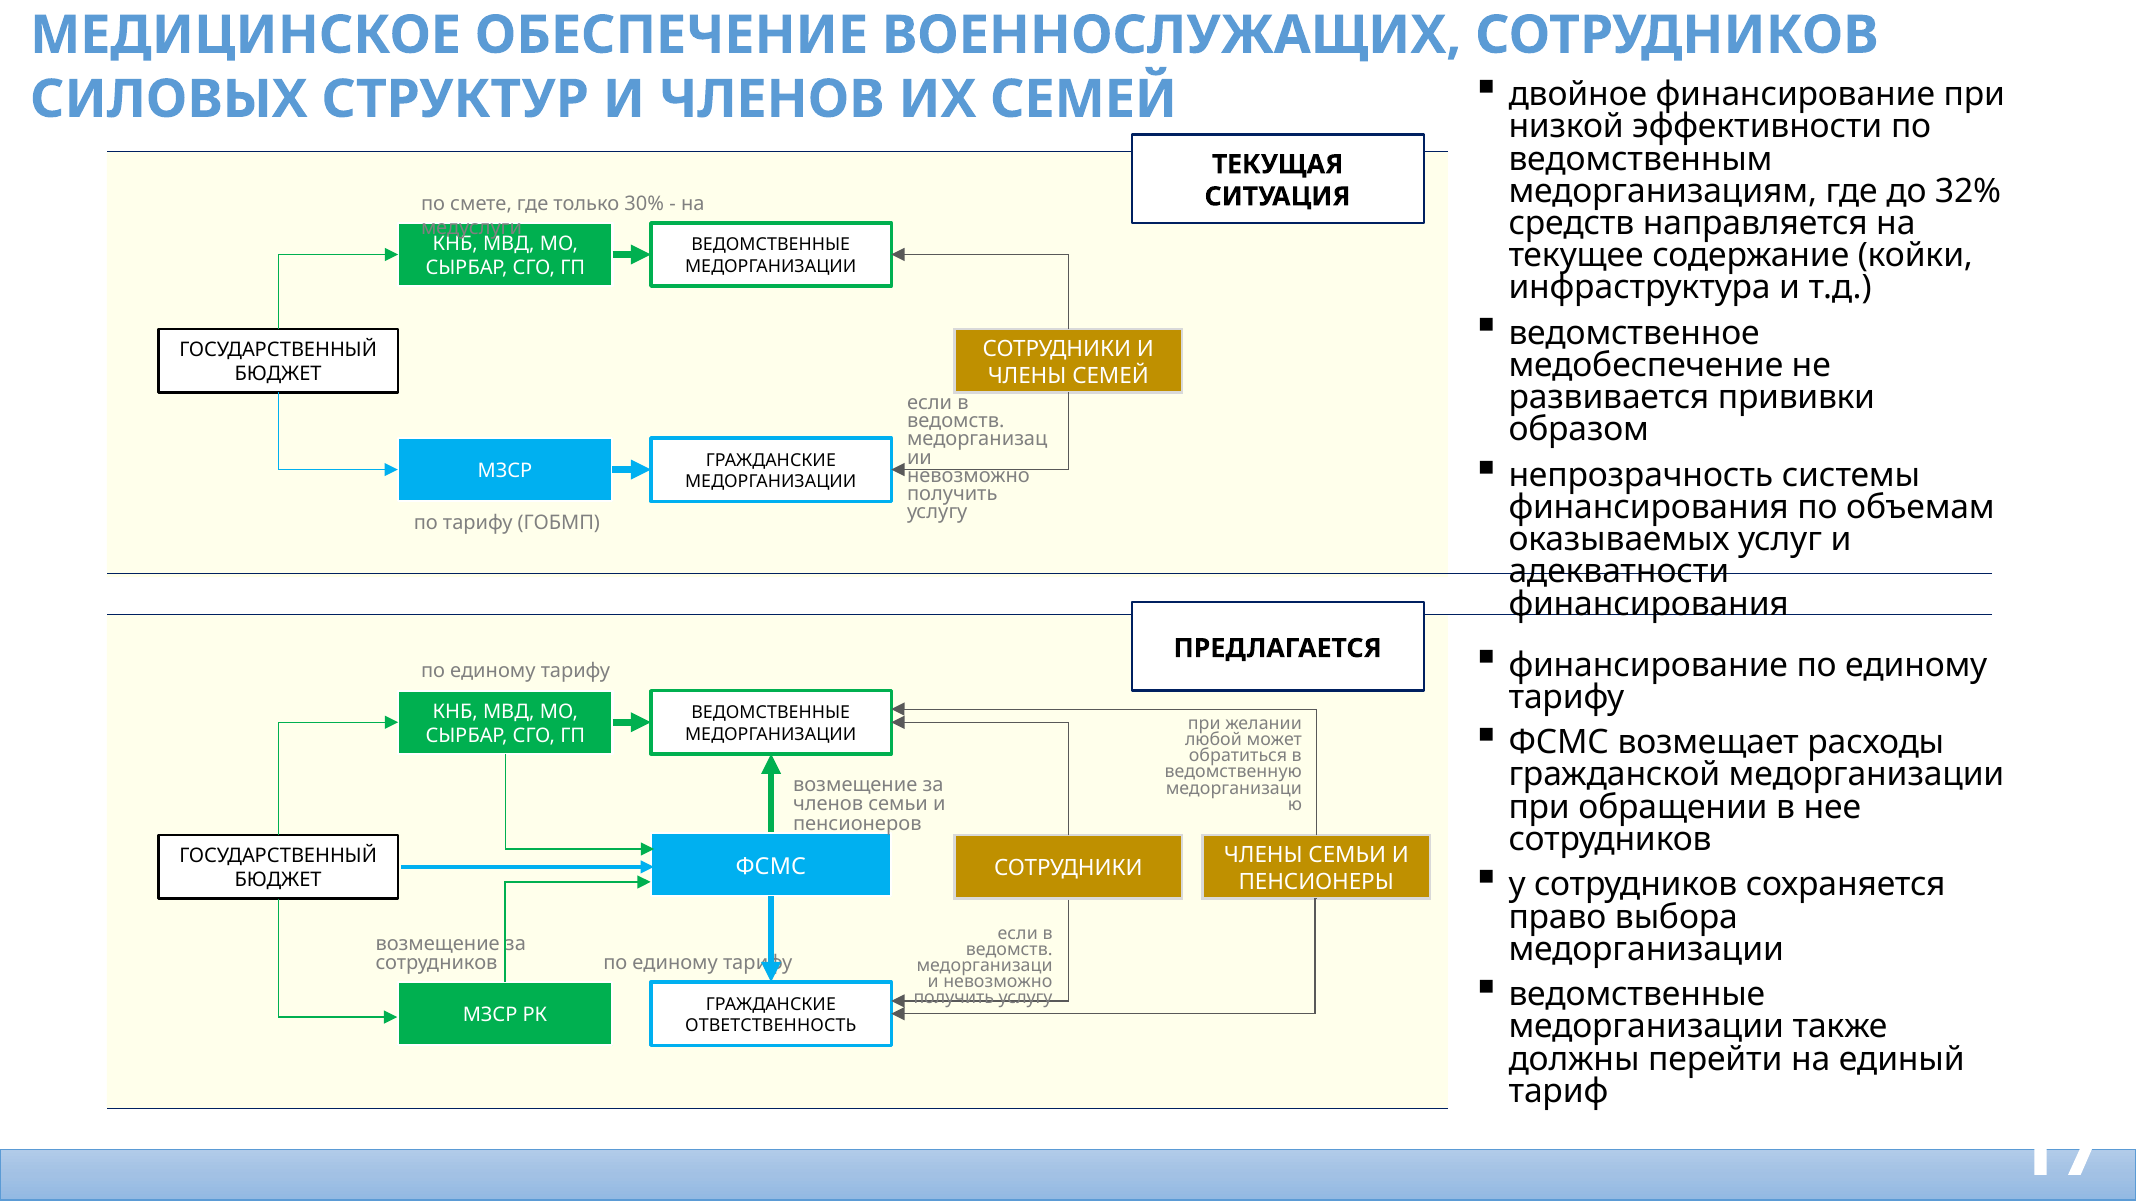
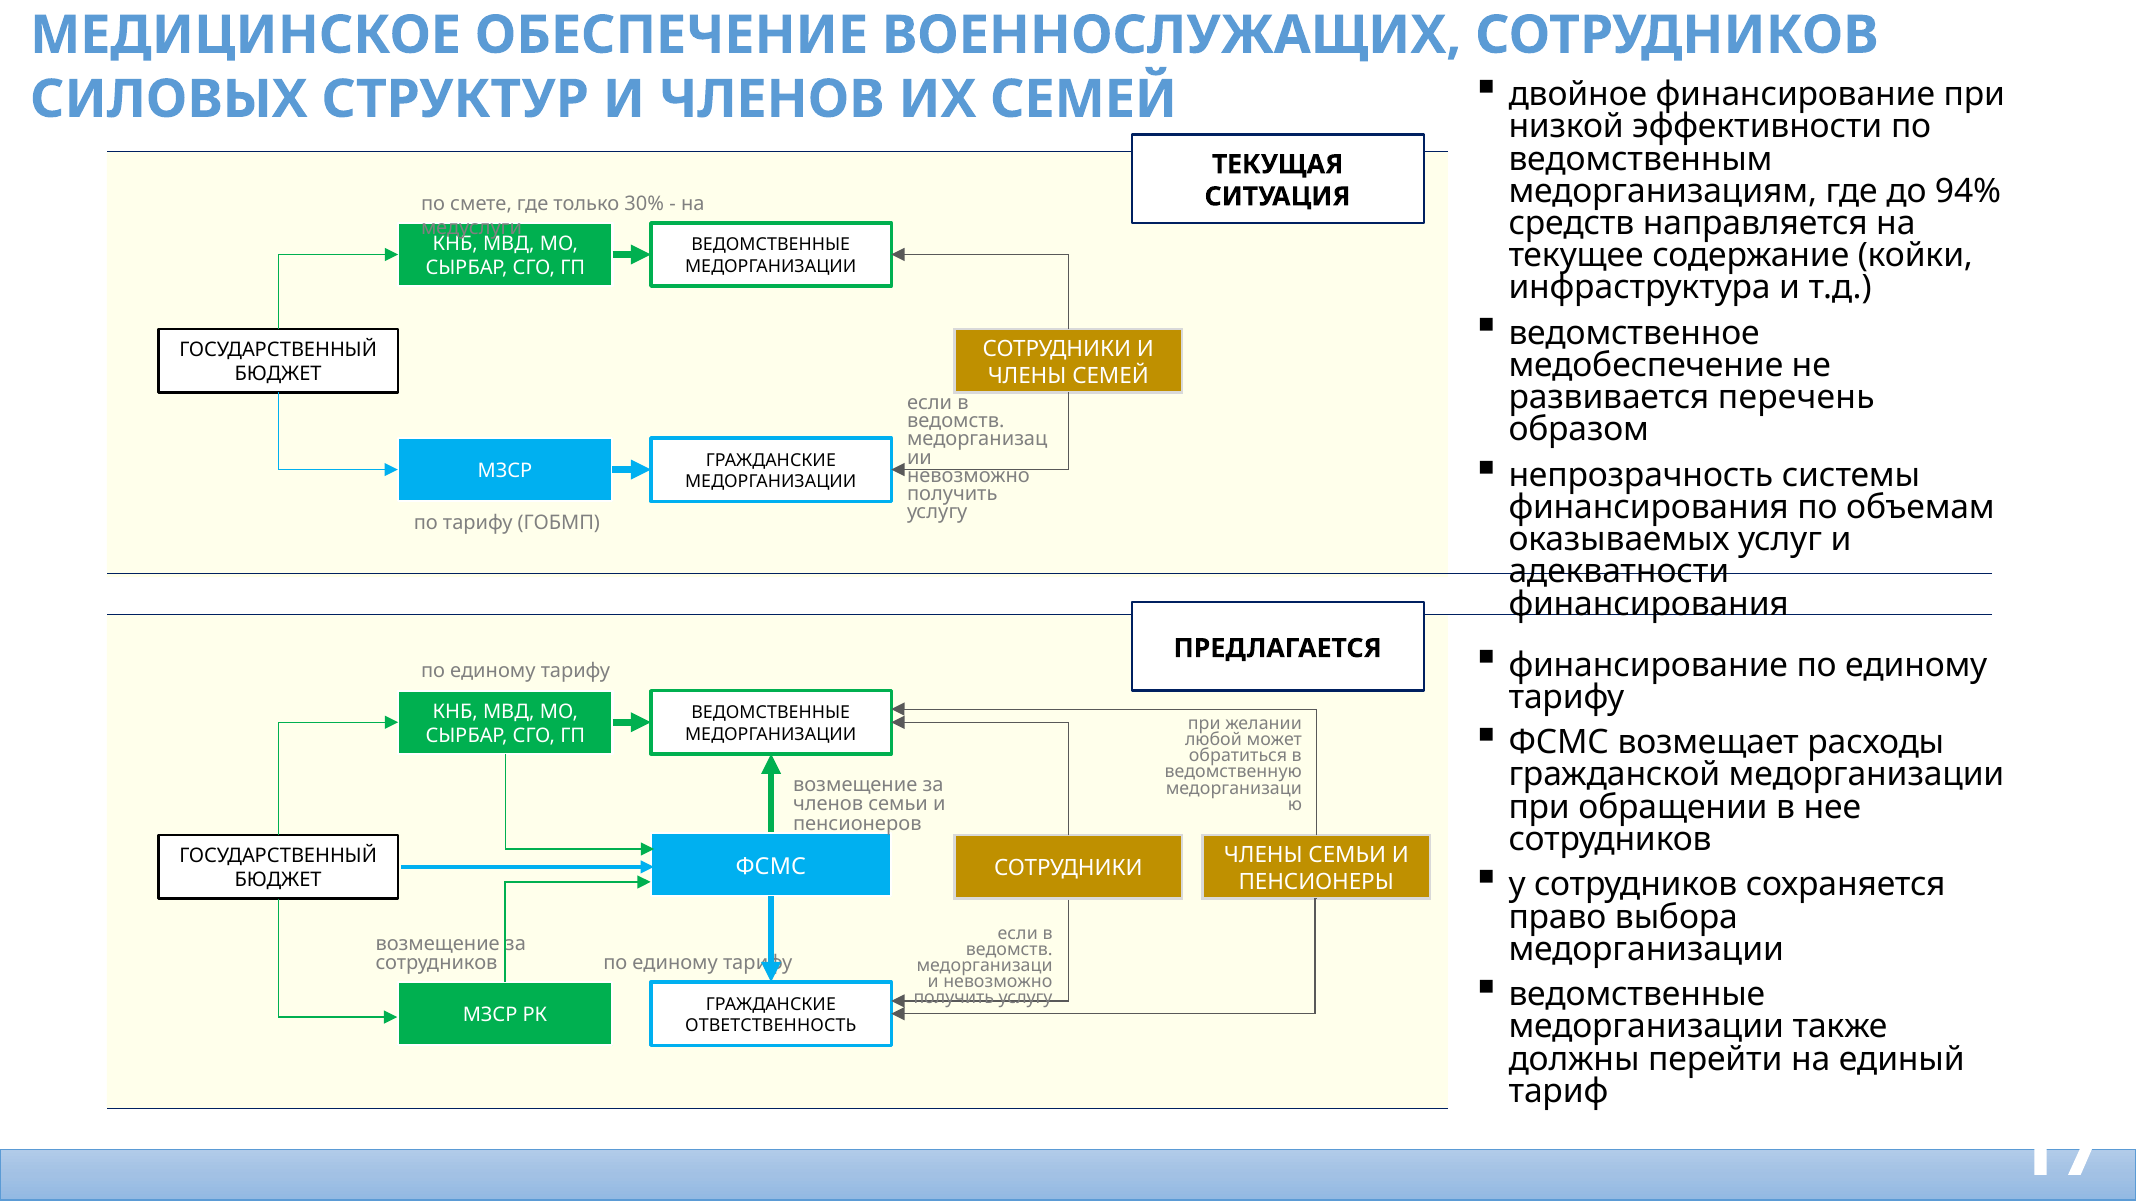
32%: 32% -> 94% (1968, 191)
прививки: прививки -> перечень (1796, 398)
